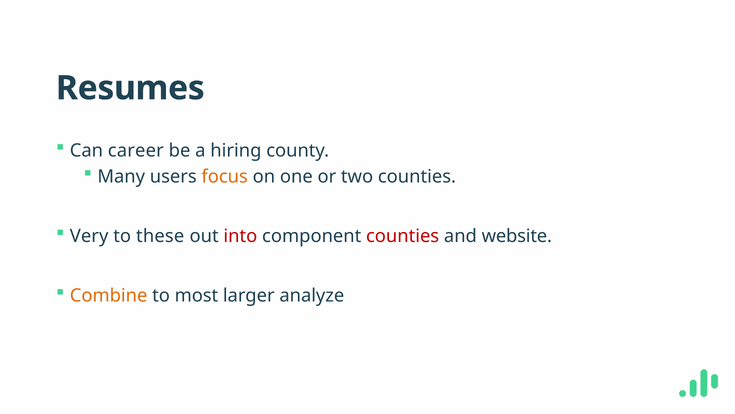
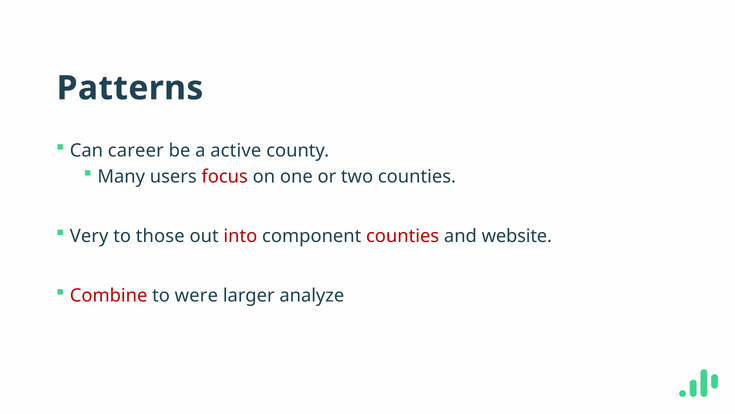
Resumes: Resumes -> Patterns (130, 88)
hiring: hiring -> active (236, 150)
focus colour: orange -> red (225, 176)
these: these -> those (160, 236)
Combine colour: orange -> red (109, 295)
most: most -> were (196, 295)
